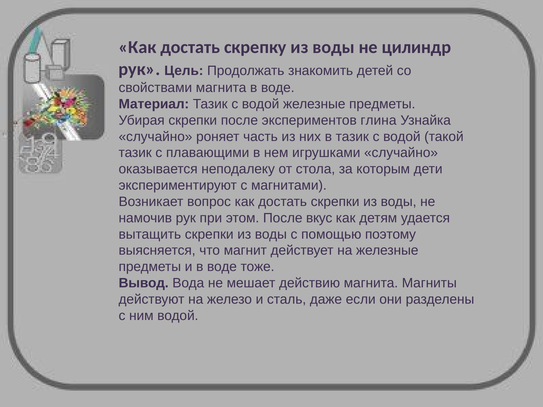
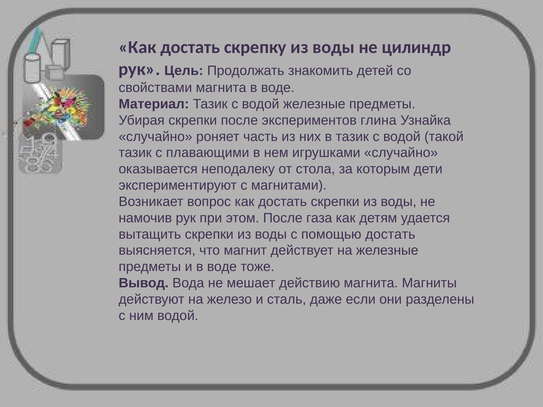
вкус: вкус -> газа (319, 218)
помощью поэтому: поэтому -> достать (390, 234)
